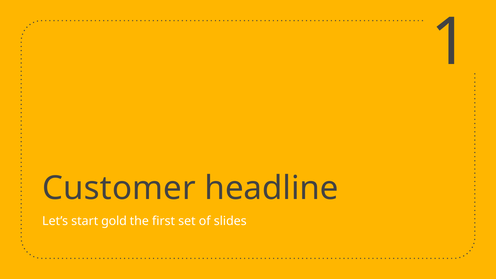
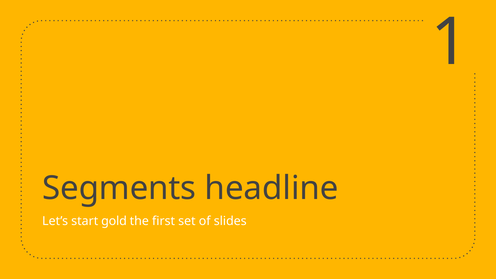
Customer: Customer -> Segments (119, 188)
